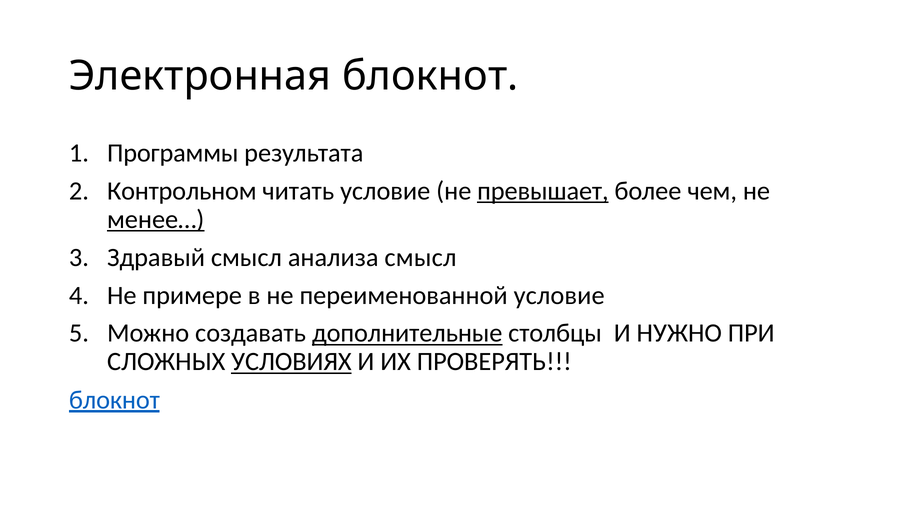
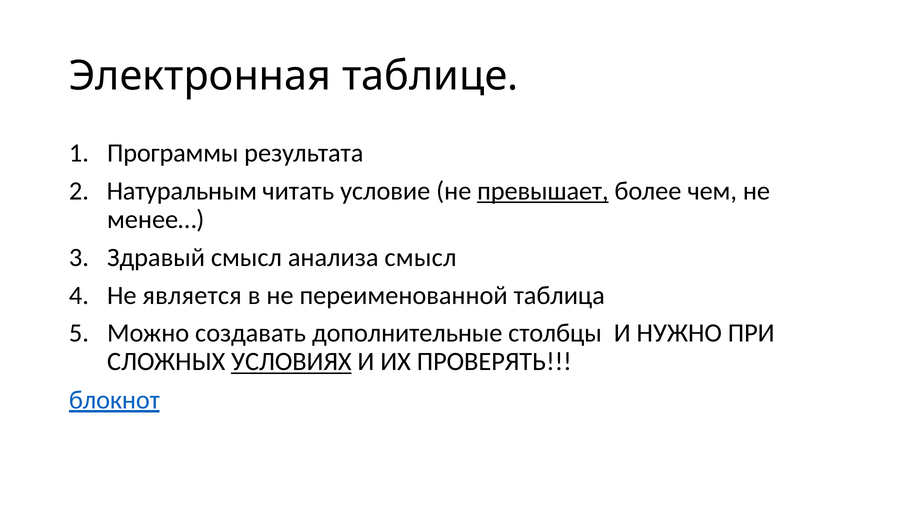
Электронная блокнот: блокнот -> таблице (430, 76)
Контрольном: Контрольном -> Натуральным (182, 191)
менее… underline: present -> none (156, 219)
примере: примере -> является (192, 295)
переименованной условие: условие -> таблица (559, 295)
дополнительные underline: present -> none (407, 333)
